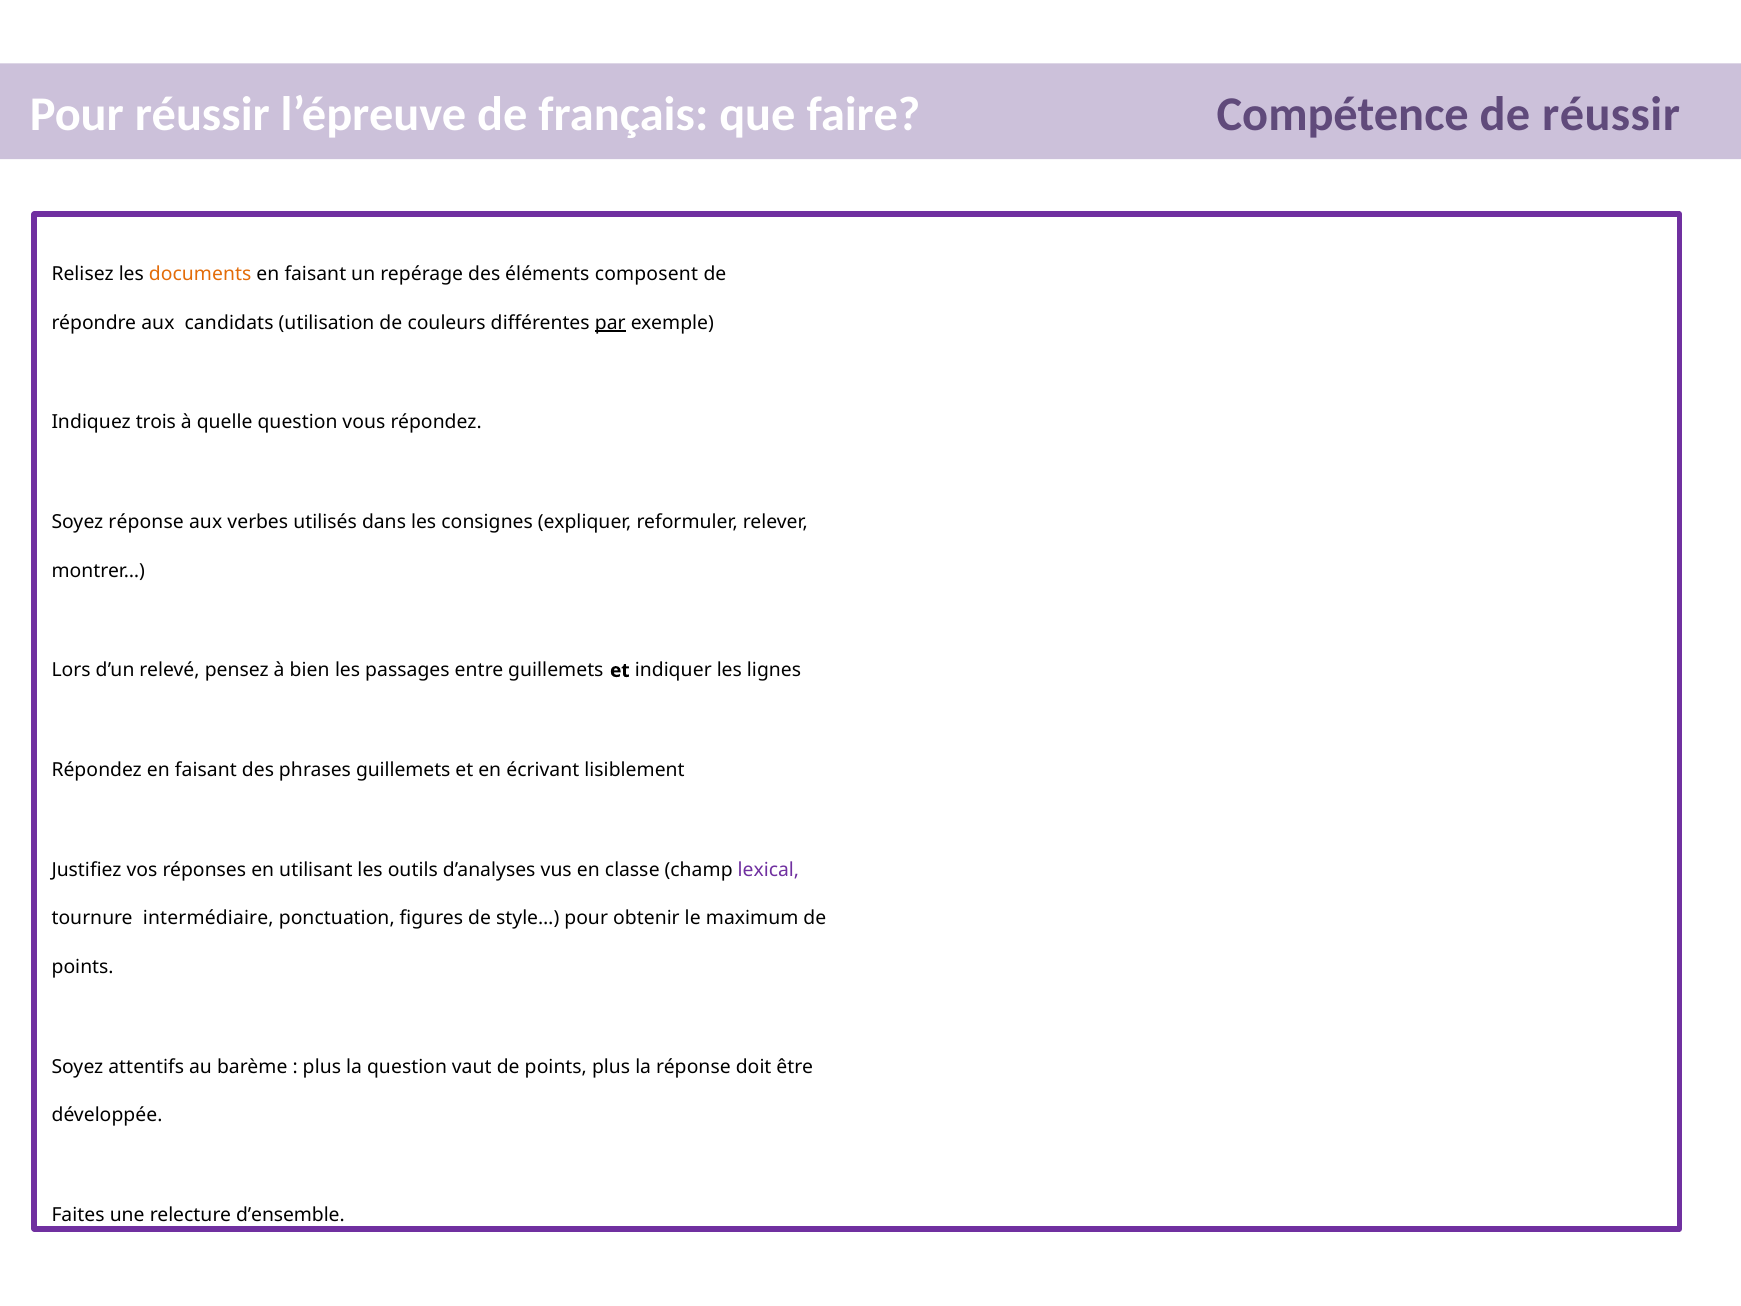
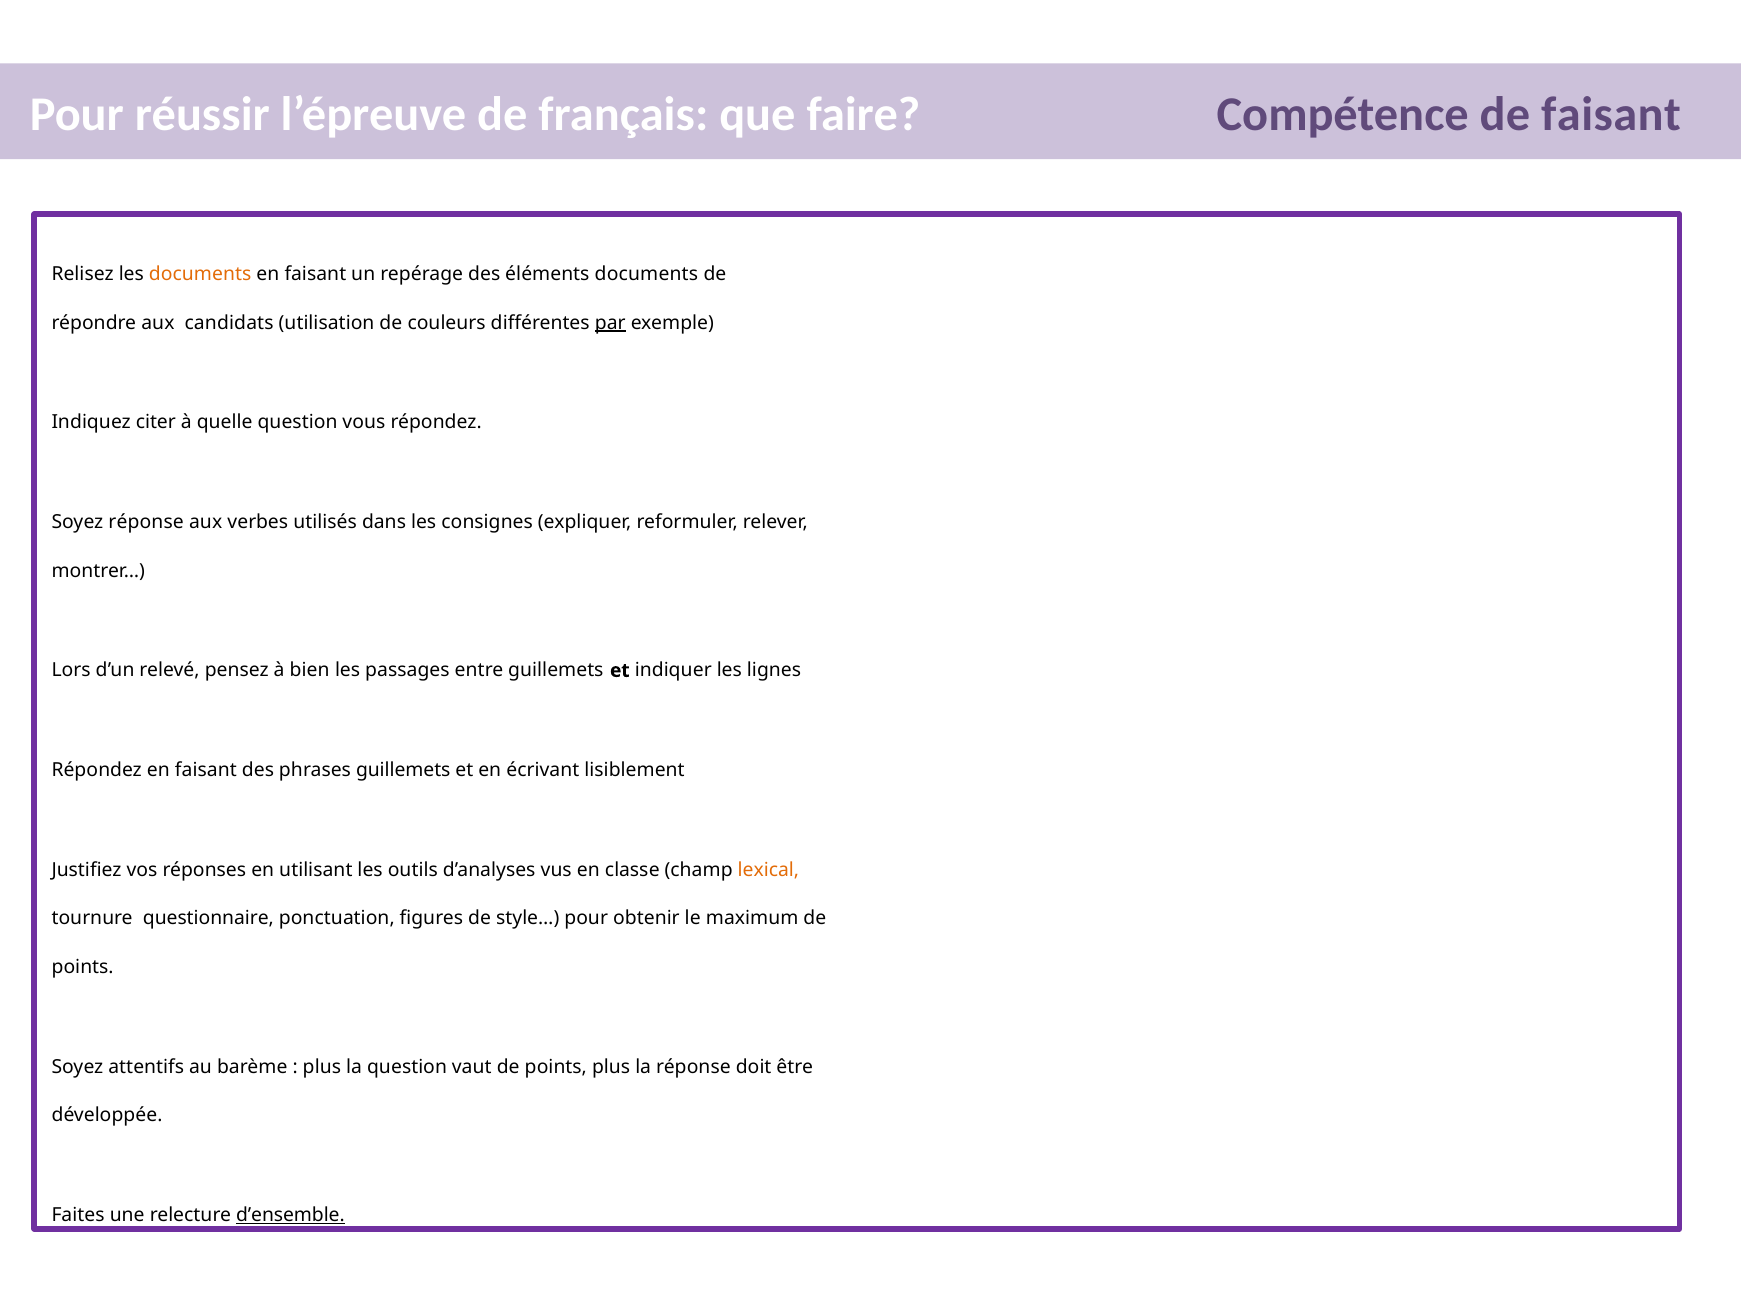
de réussir: réussir -> faisant (1611, 115)
éléments composent: composent -> documents (646, 274)
trois: trois -> citer (156, 422)
lexical colour: purple -> orange (768, 870)
intermédiaire: intermédiaire -> questionnaire (208, 918)
d’ensemble underline: none -> present (290, 1215)
